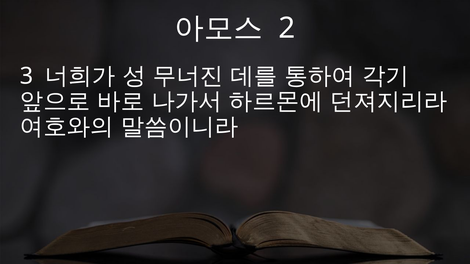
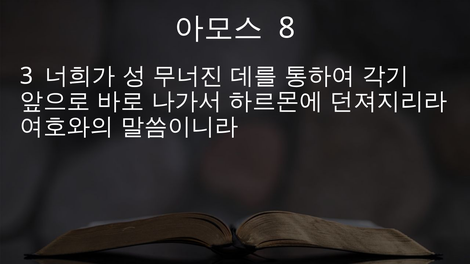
2: 2 -> 8 (287, 28)
